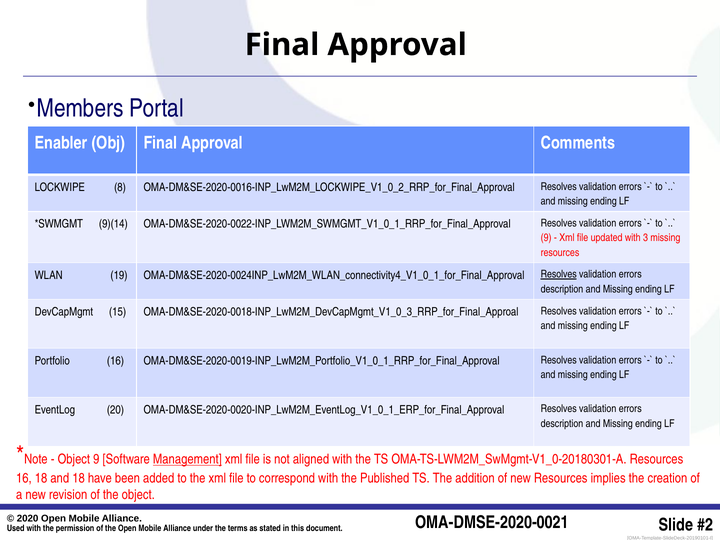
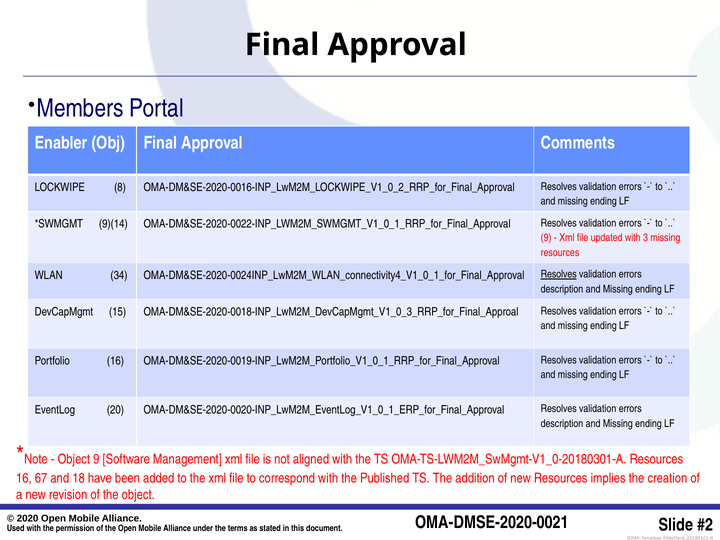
19: 19 -> 34 (119, 275)
Management underline: present -> none (187, 459)
16 18: 18 -> 67 (41, 478)
